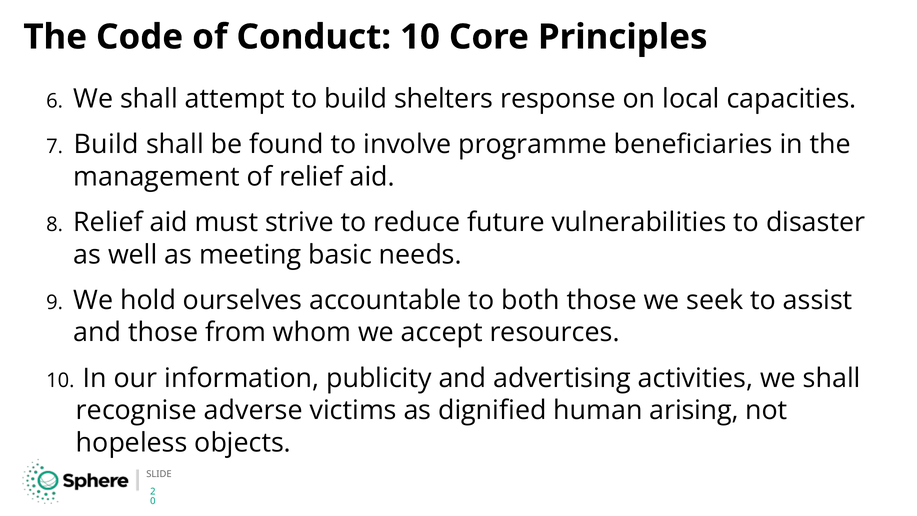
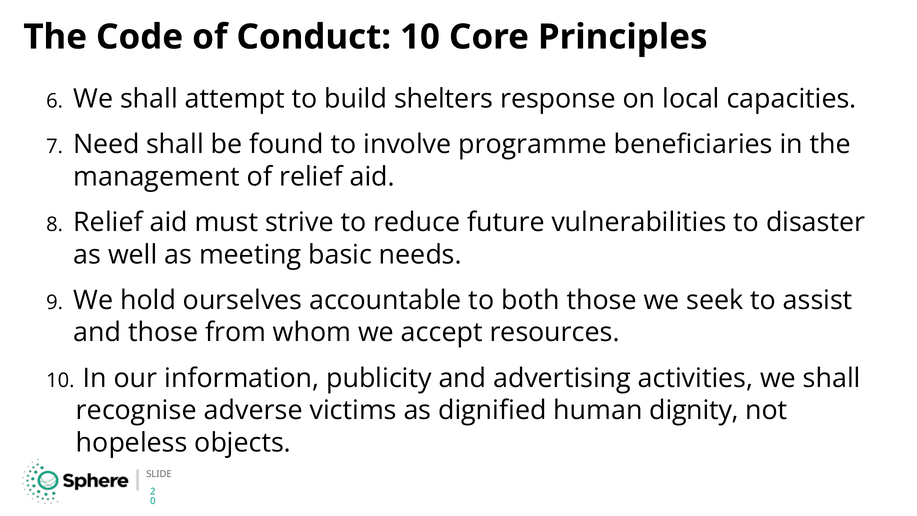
Build: Build -> Need (106, 144)
arising: arising -> dignity (694, 410)
